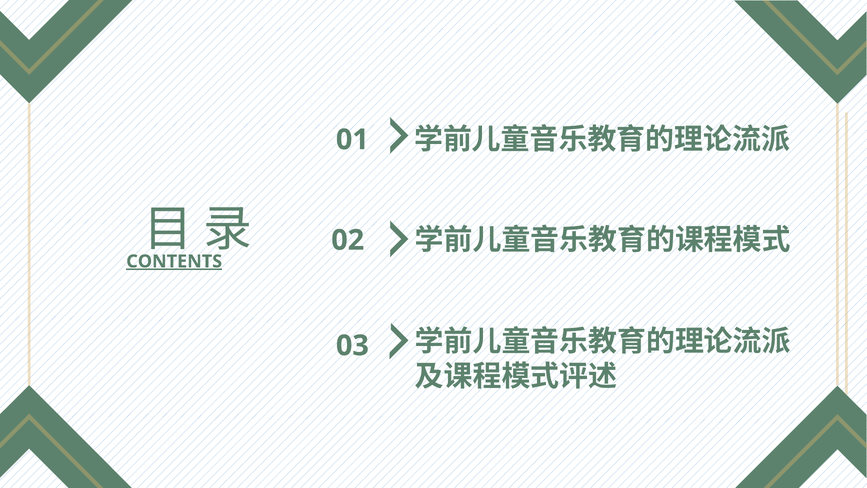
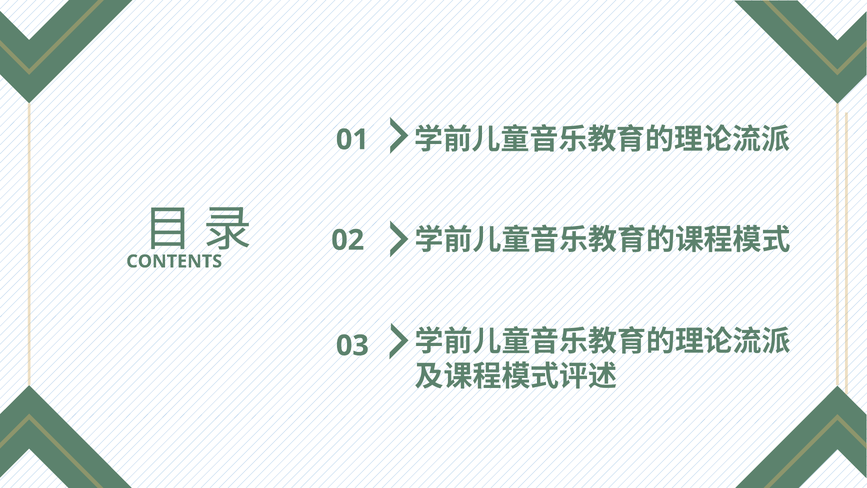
CONTENTS underline: present -> none (174, 261)
